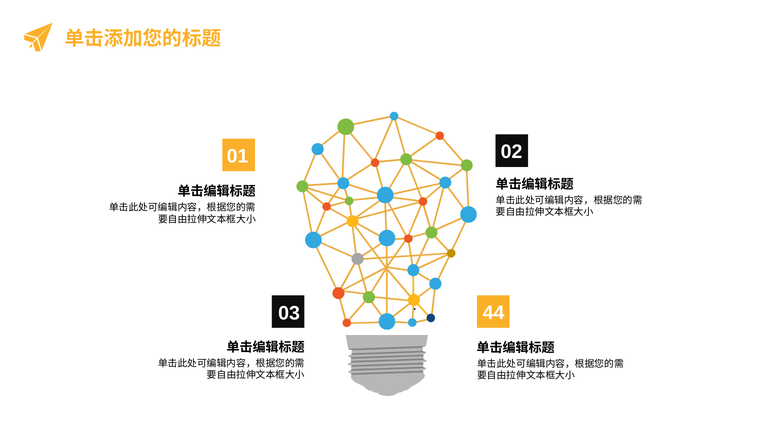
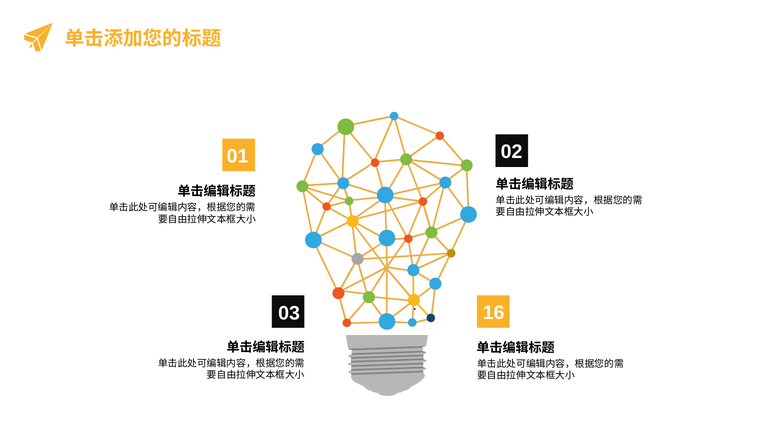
44: 44 -> 16 (494, 313)
